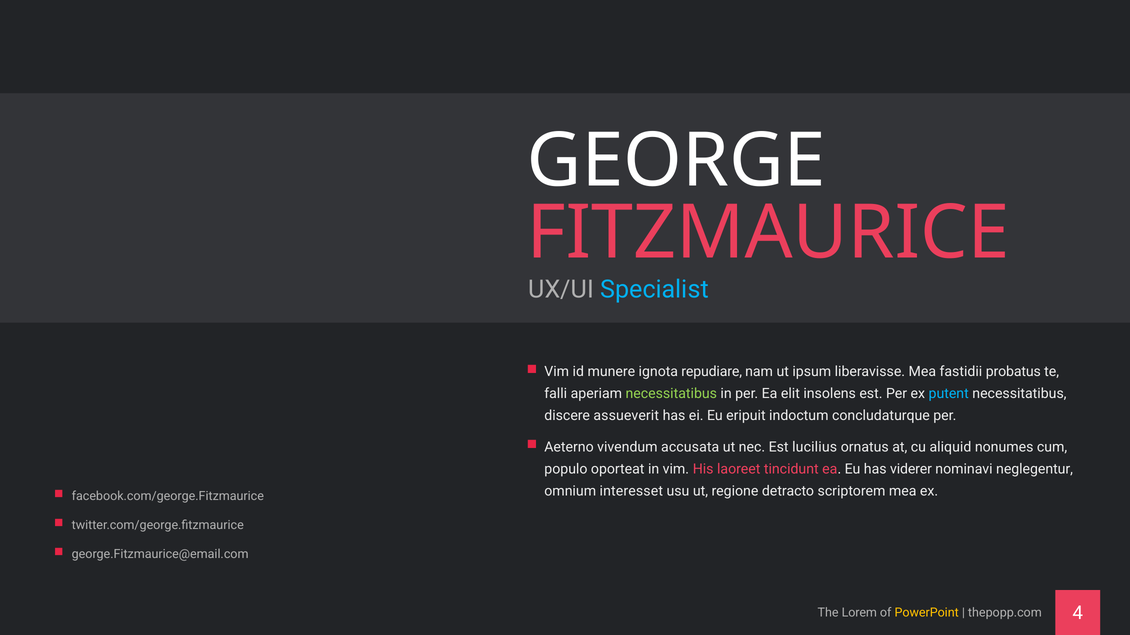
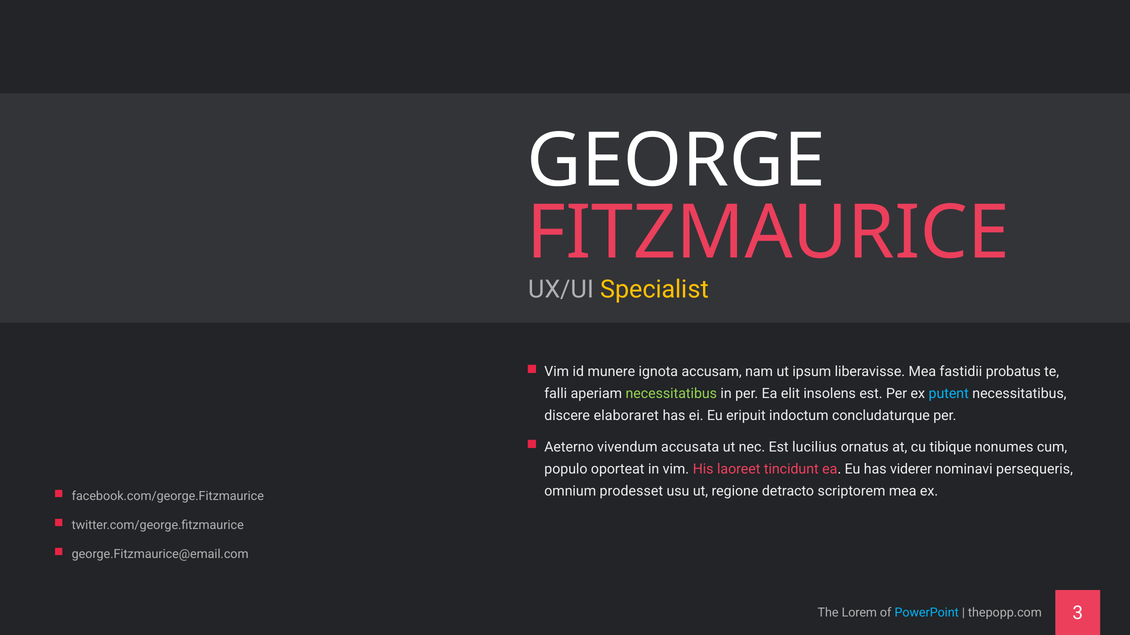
Specialist colour: light blue -> yellow (654, 290)
repudiare: repudiare -> accusam (712, 372)
assueverit: assueverit -> elaboraret (626, 416)
aliquid: aliquid -> tibique (951, 448)
neglegentur: neglegentur -> persequeris (1035, 470)
interesset: interesset -> prodesset (631, 492)
PowerPoint colour: yellow -> light blue (927, 613)
4: 4 -> 3 (1078, 614)
